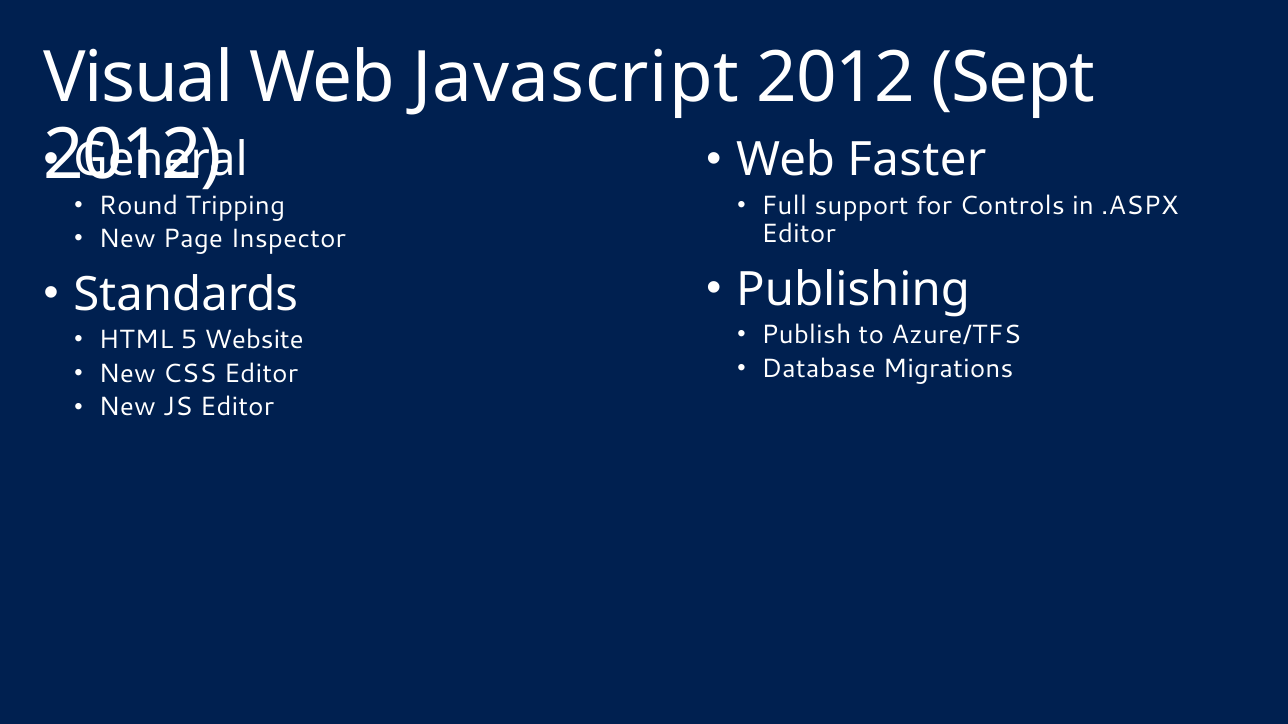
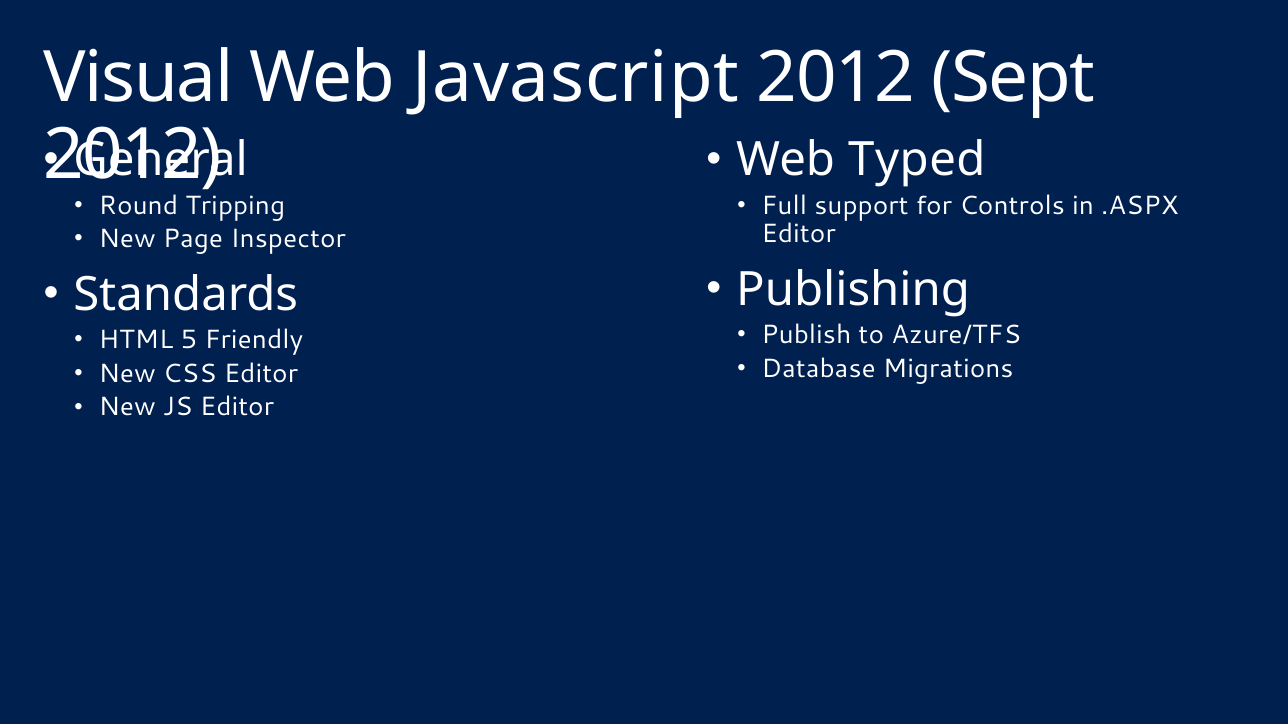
Faster: Faster -> Typed (917, 160)
Website: Website -> Friendly (254, 340)
